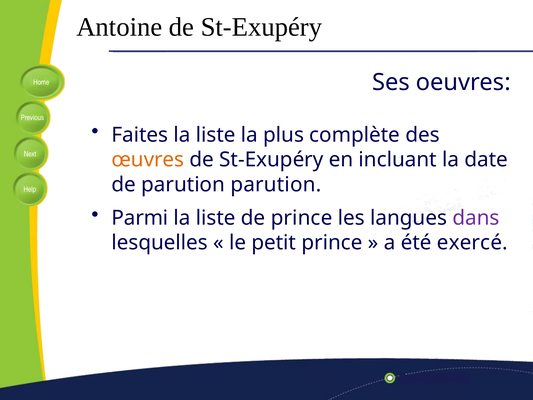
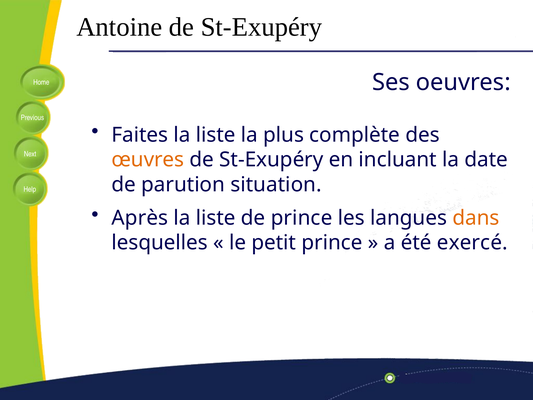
parution parution: parution -> situation (276, 185)
Parmi: Parmi -> Après (140, 218)
dans colour: purple -> orange (476, 218)
